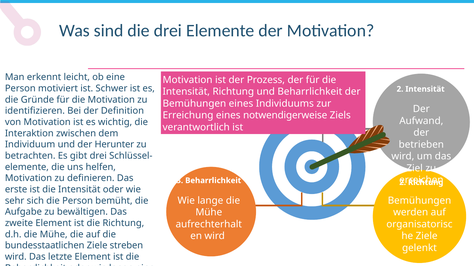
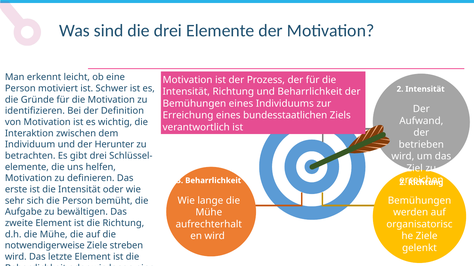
notwendigerweise: notwendigerweise -> bundesstaatlichen (285, 116)
bundesstaatlichen: bundesstaatlichen -> notwendigerweise (45, 246)
